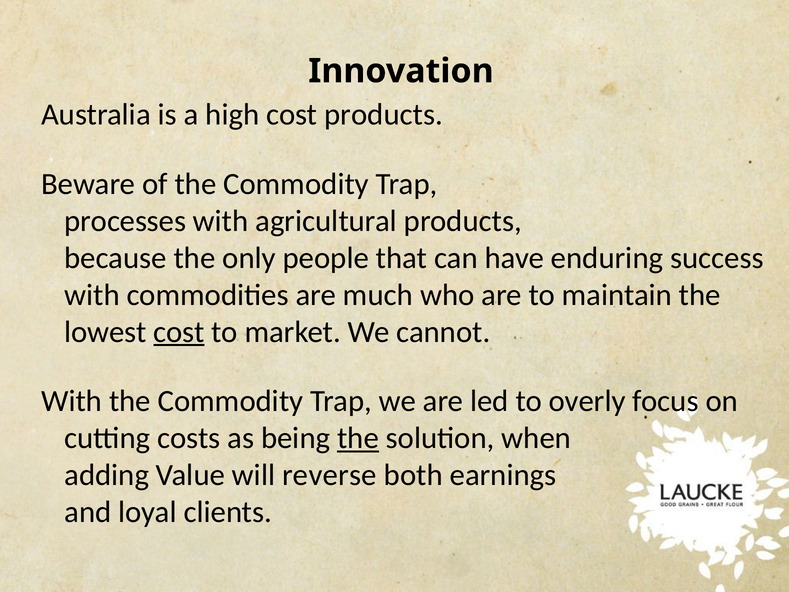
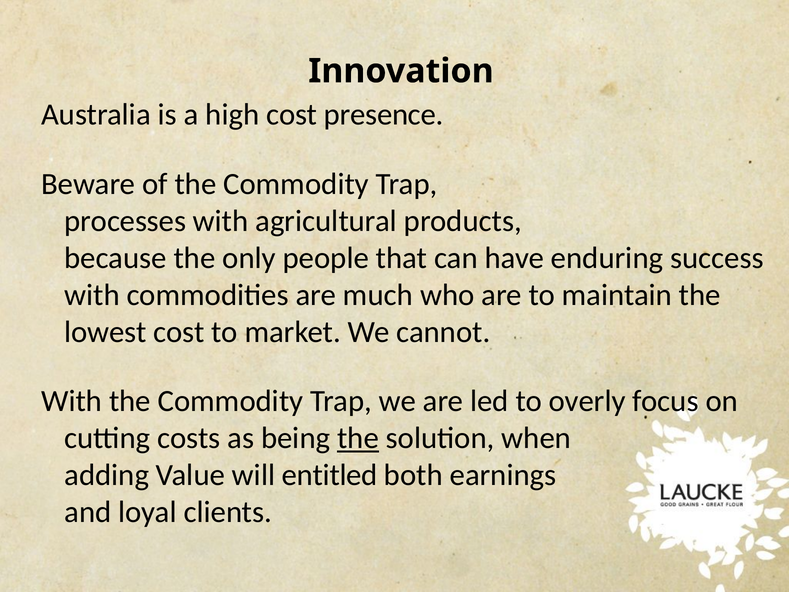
cost products: products -> presence (384, 114)
cost underline: present -> none (179, 332)
reverse: reverse -> entitled (330, 475)
